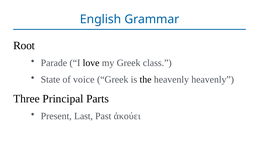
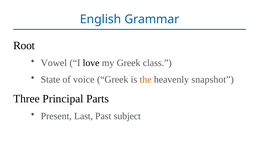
Parade: Parade -> Vowel (54, 63)
the colour: black -> orange (146, 79)
heavenly heavenly: heavenly -> snapshot (213, 79)
ἀκούει: ἀκούει -> subject (127, 116)
